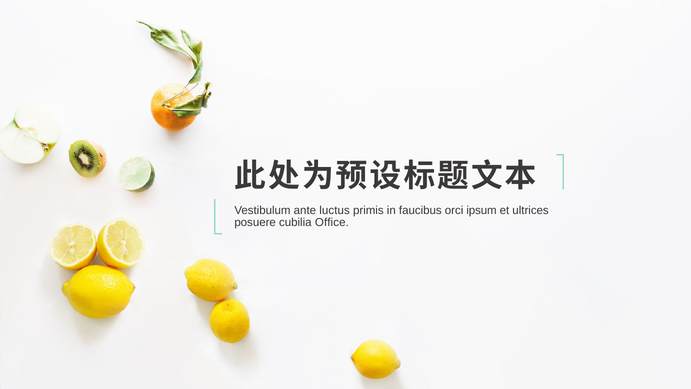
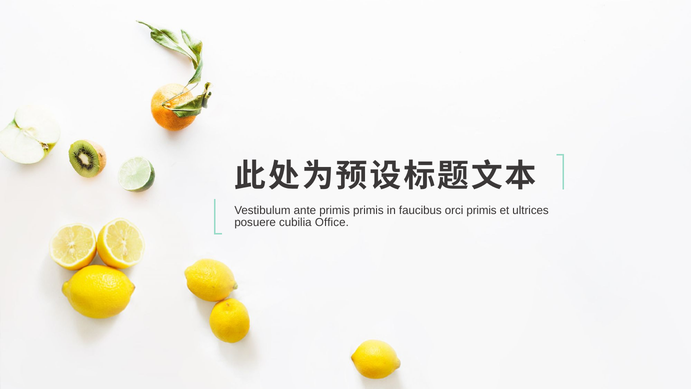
ante luctus: luctus -> primis (335, 210)
orci ipsum: ipsum -> primis (482, 210)
